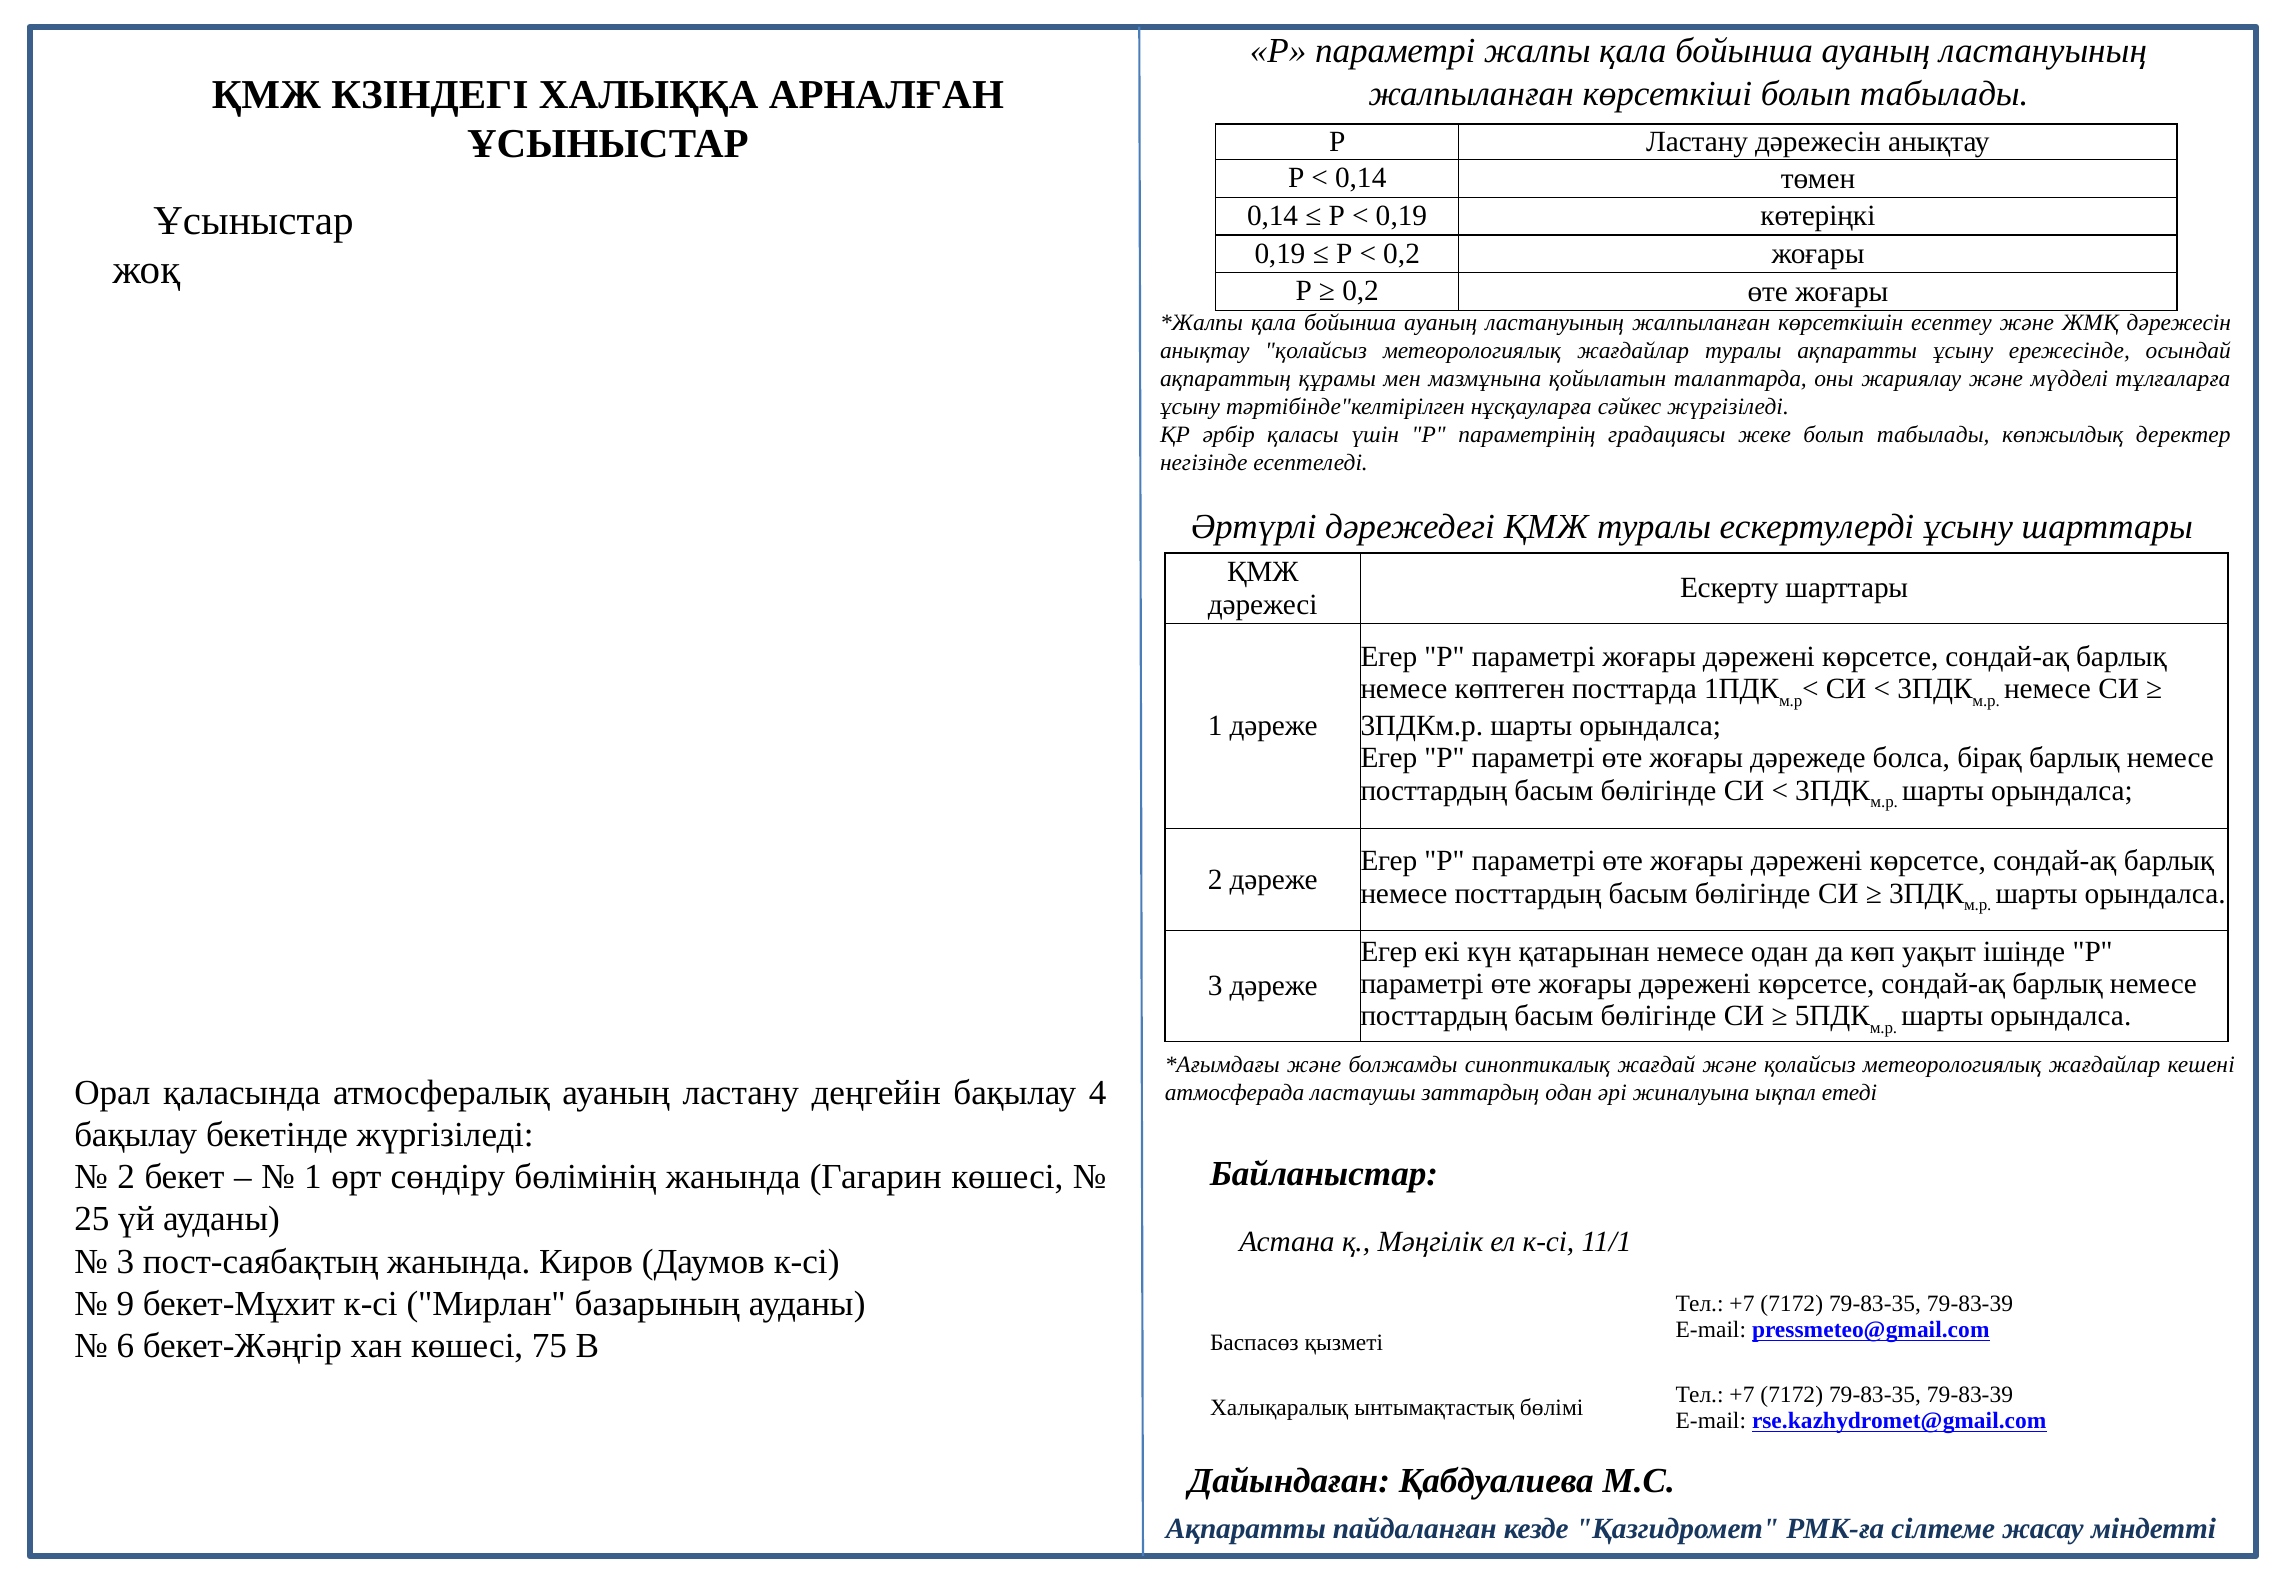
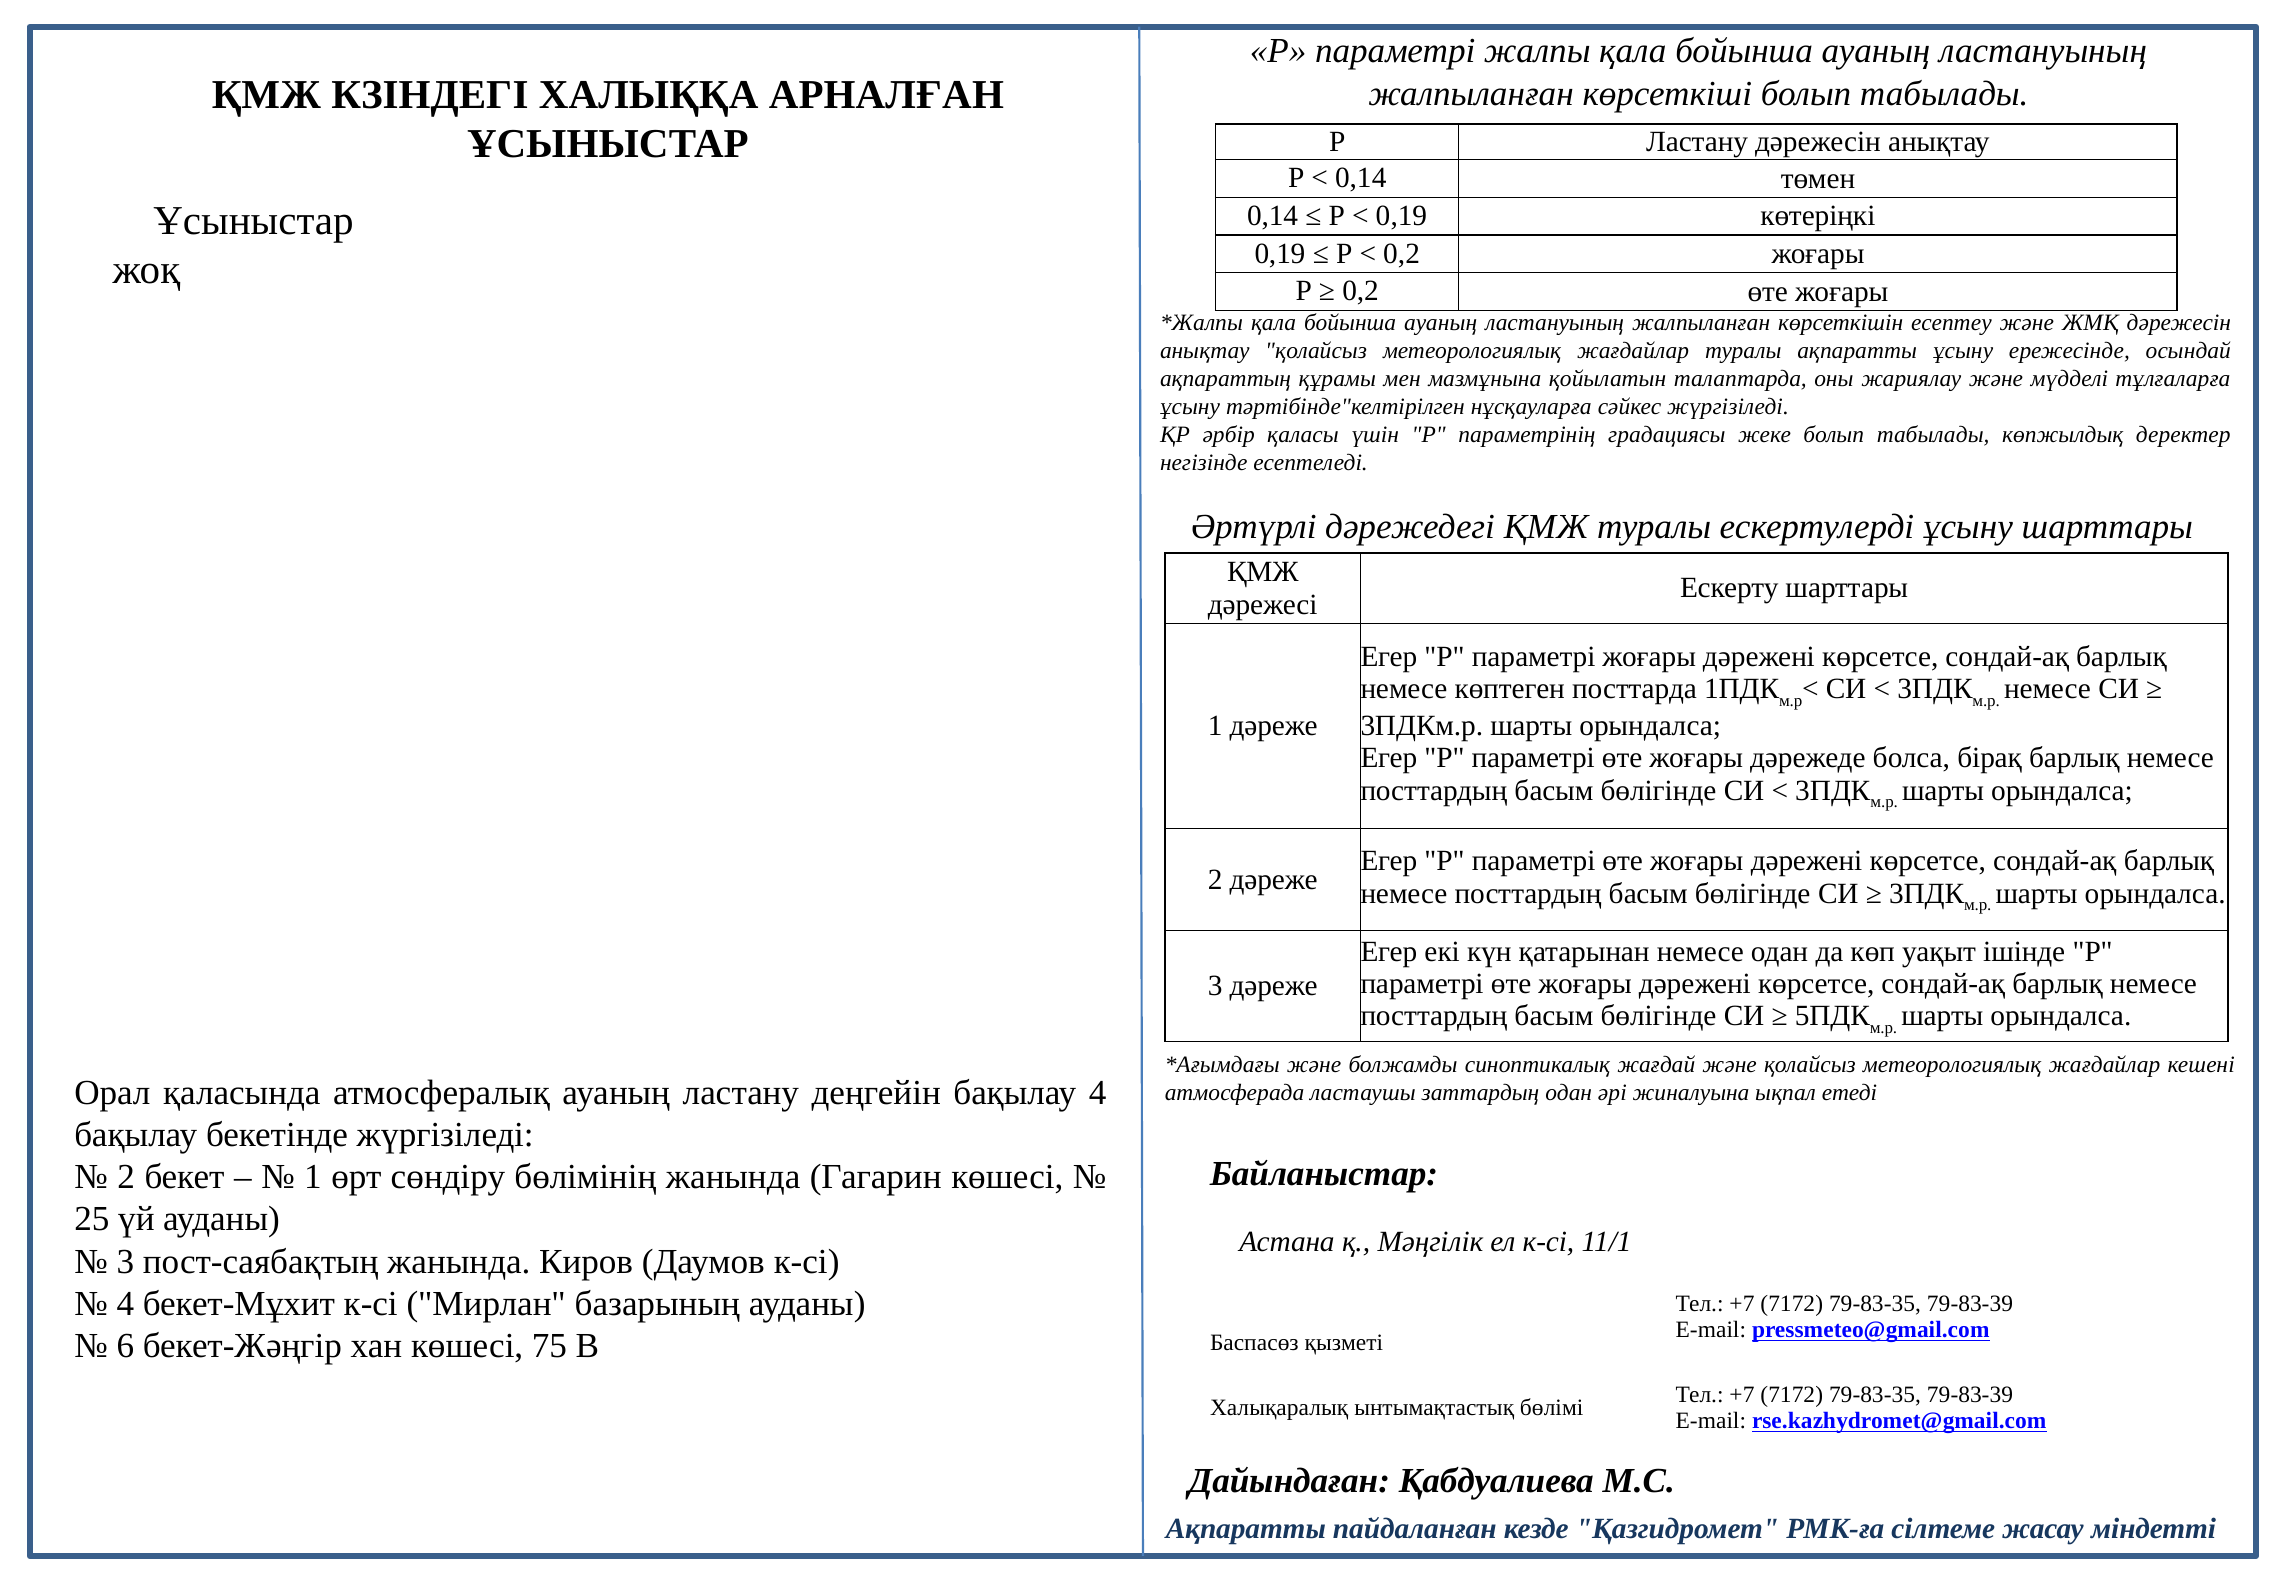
9: 9 -> 4 (125, 1303)
